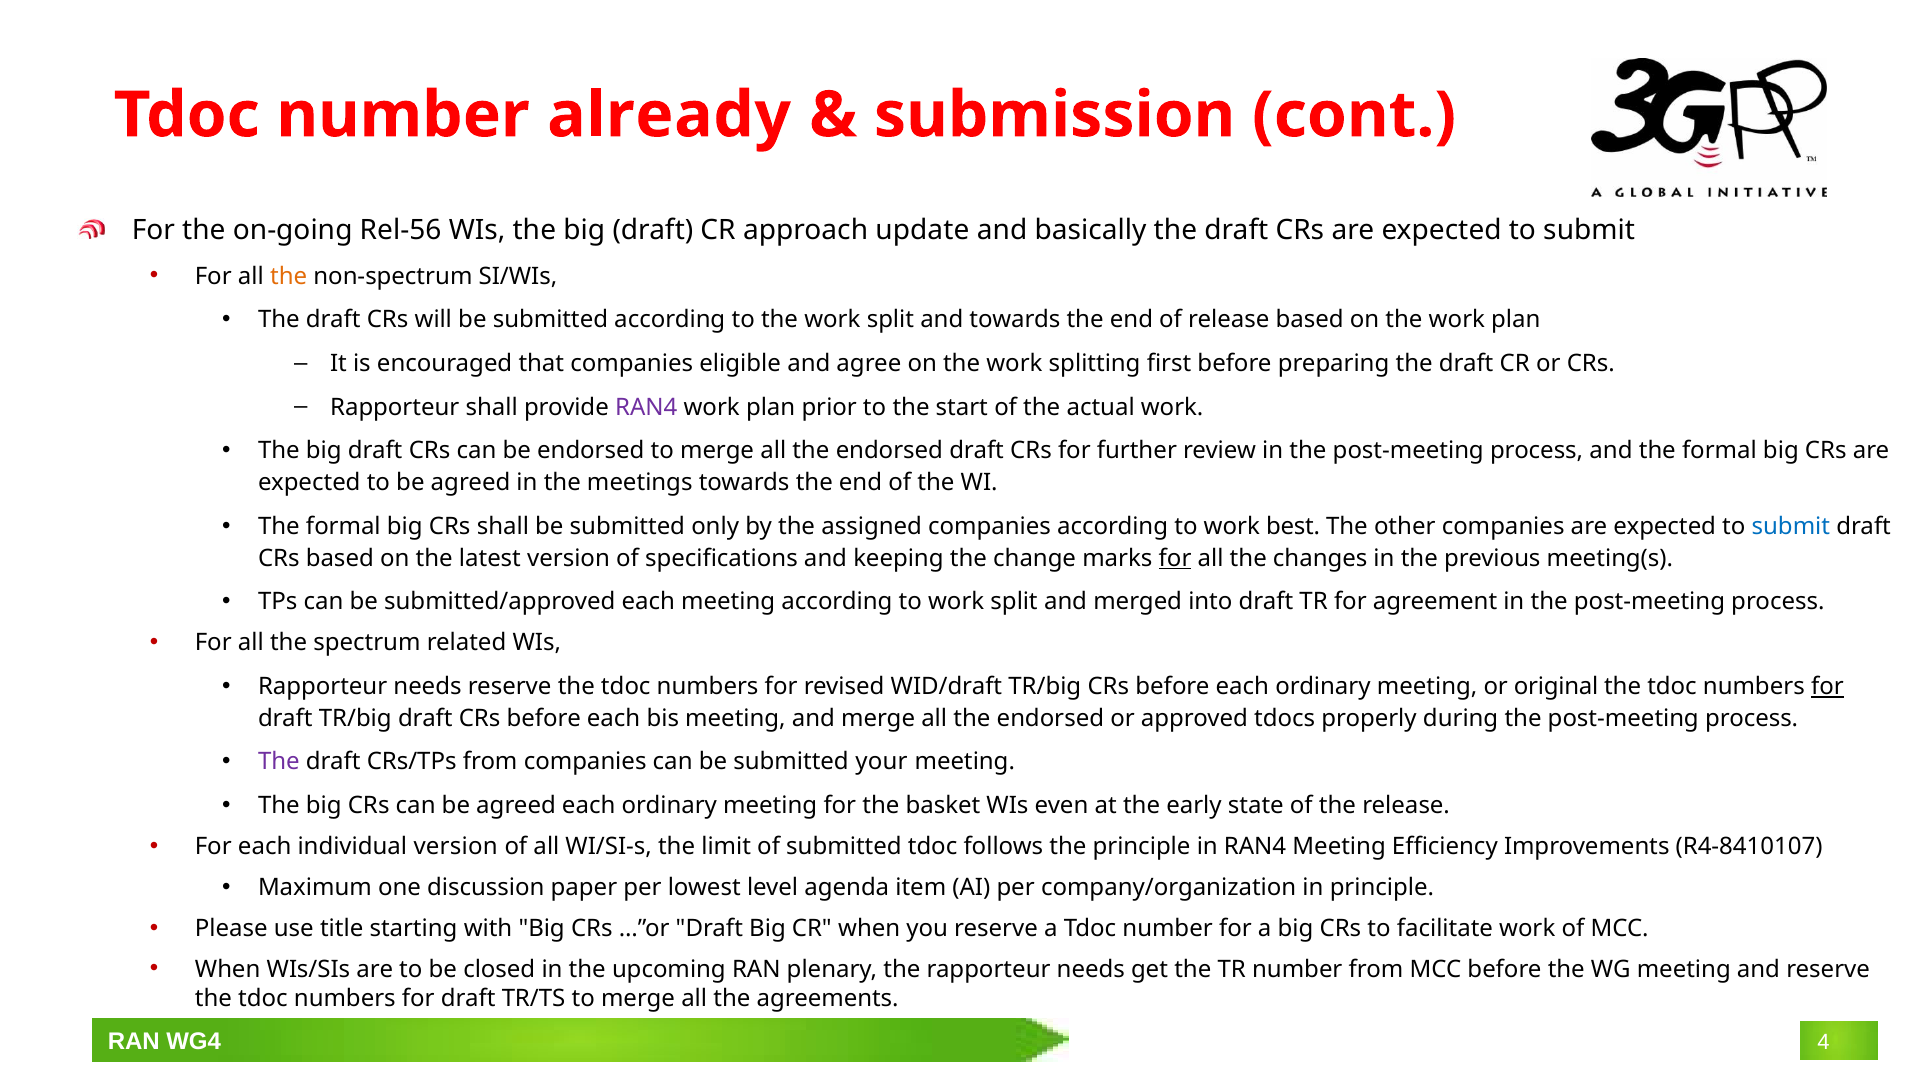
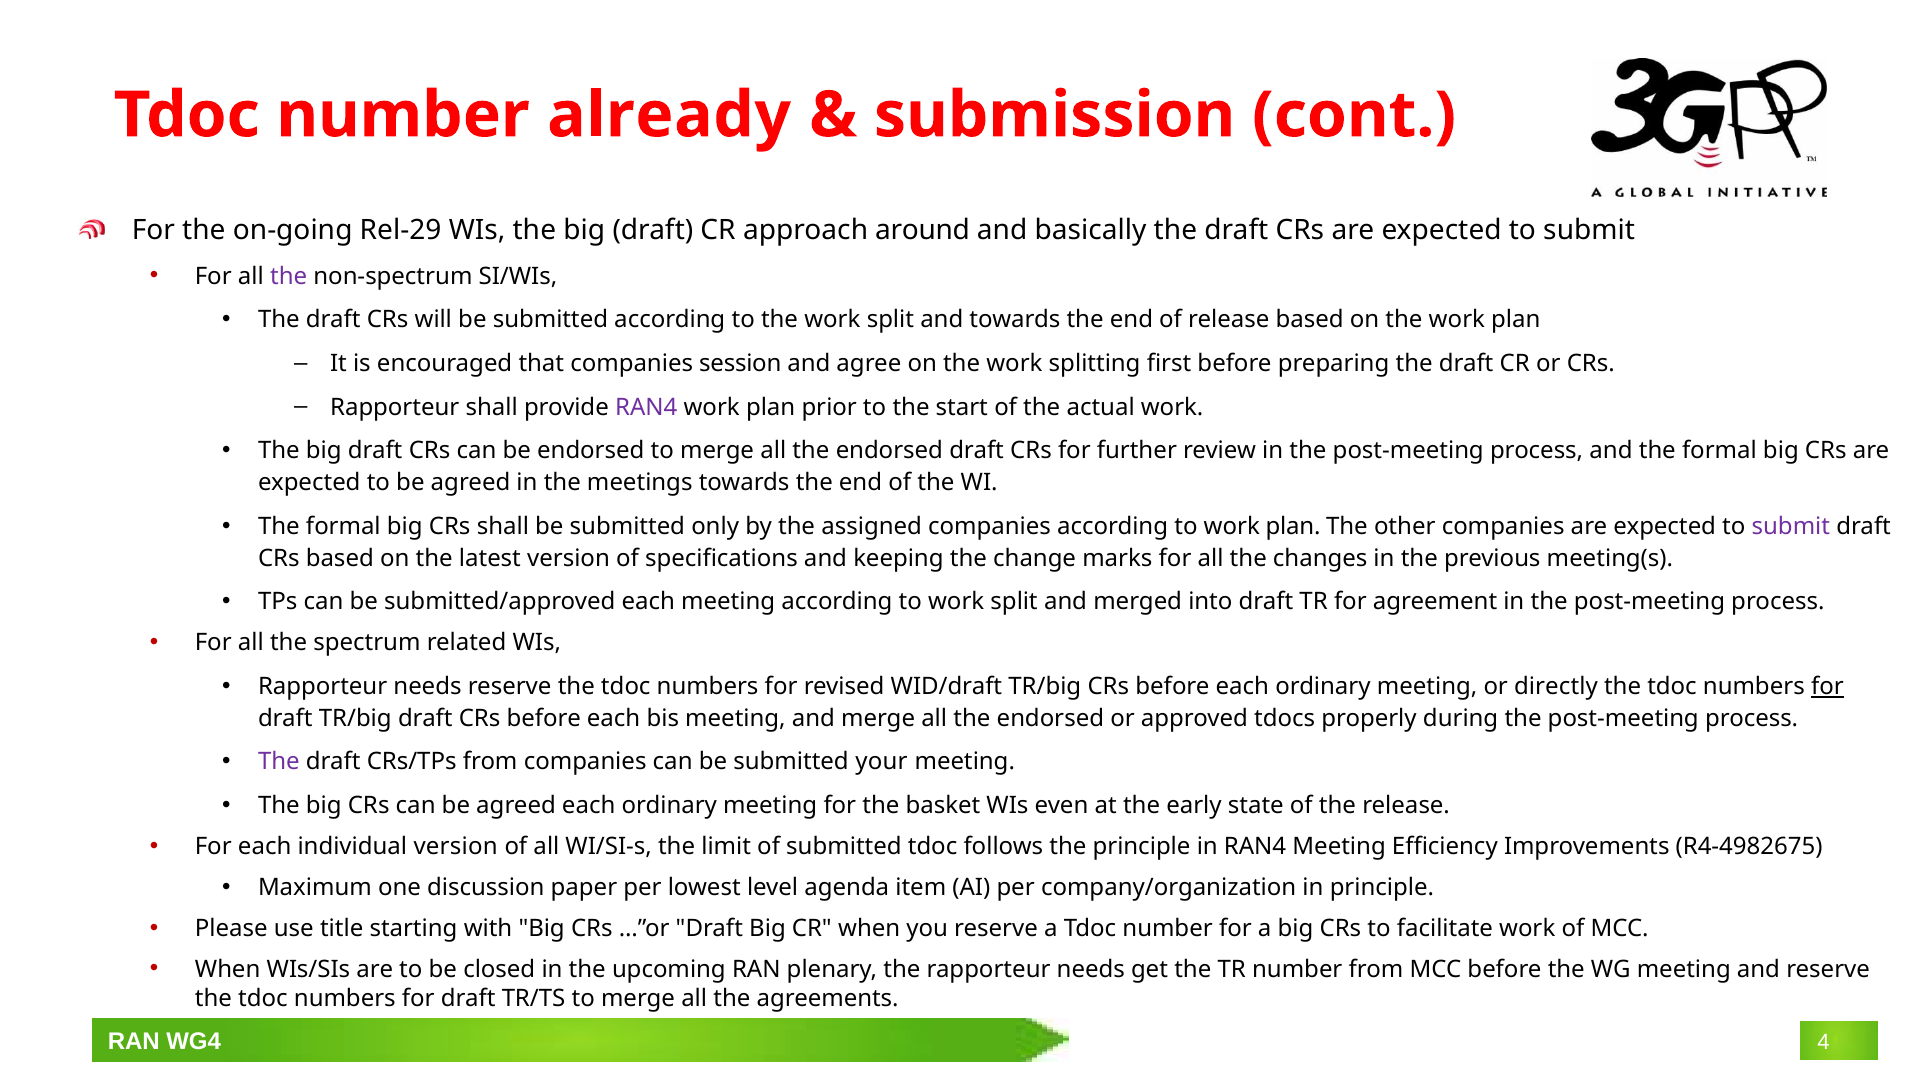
Rel-56: Rel-56 -> Rel-29 (401, 230)
update: update -> around (923, 230)
the colour: orange -> purple (289, 276)
eligible: eligible -> session (740, 363)
to work best: best -> plan (1293, 526)
submit colour: blue -> purple (1791, 526)
for underline: present -> none (1175, 558)
original: original -> directly (1556, 686)
R4-8410107: R4-8410107 -> R4-4982675 (1749, 846)
